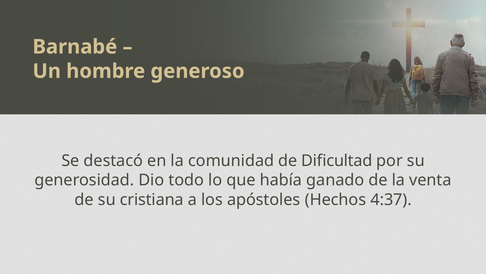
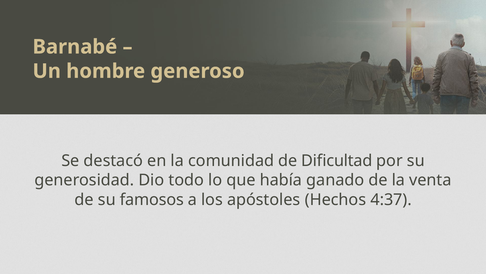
cristiana: cristiana -> famosos (152, 199)
